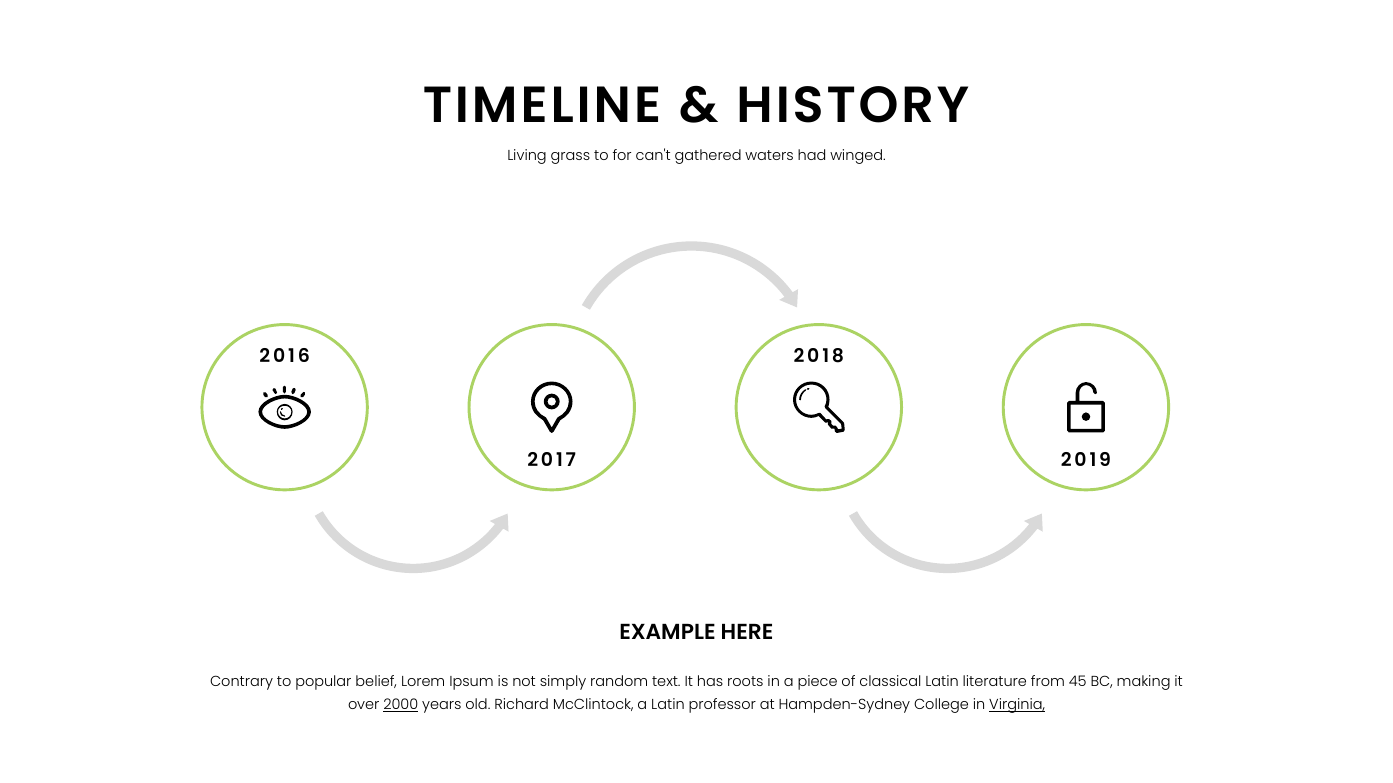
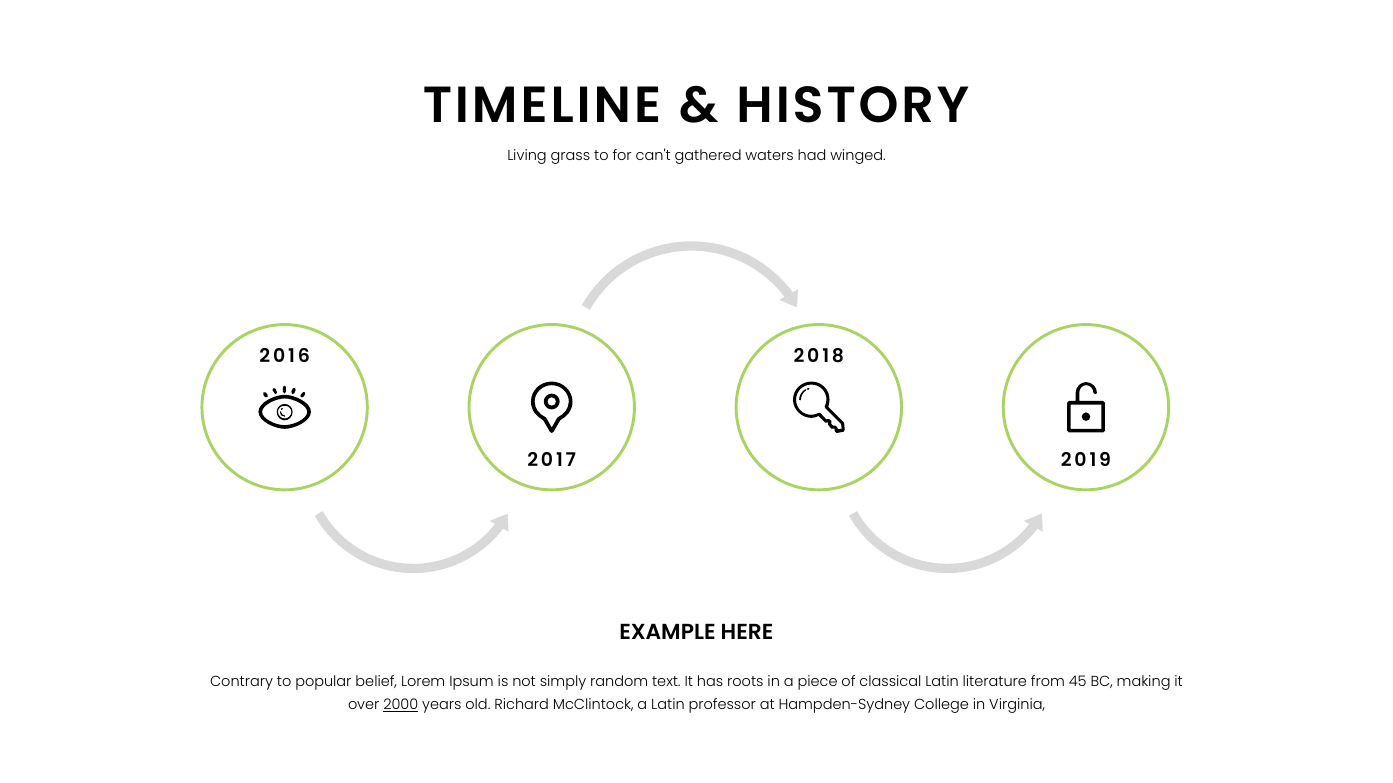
Virginia underline: present -> none (1017, 705)
